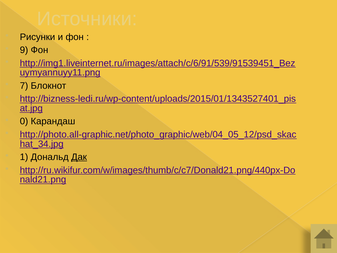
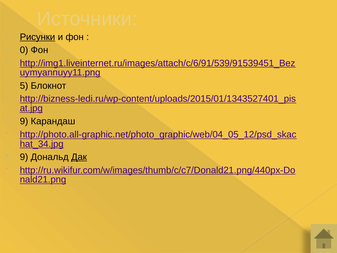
Рисунки underline: none -> present (37, 37)
9: 9 -> 0 (24, 50)
7: 7 -> 5 (24, 86)
0: 0 -> 9 (24, 121)
1: 1 -> 9 (24, 157)
